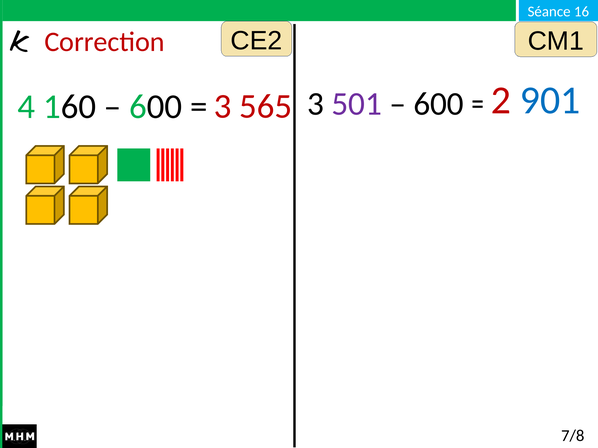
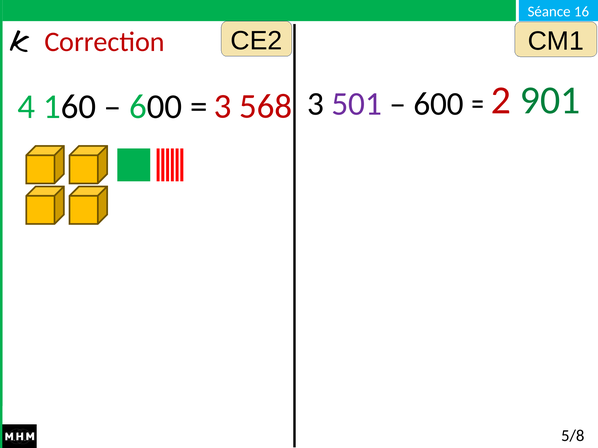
901 colour: blue -> green (550, 101)
565: 565 -> 568 (266, 106)
7/8: 7/8 -> 5/8 (573, 436)
